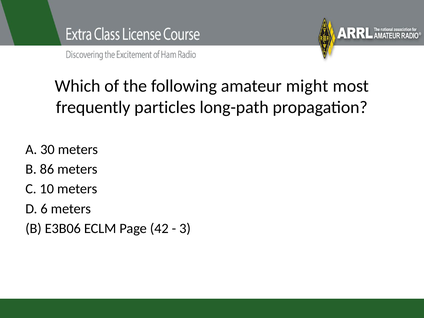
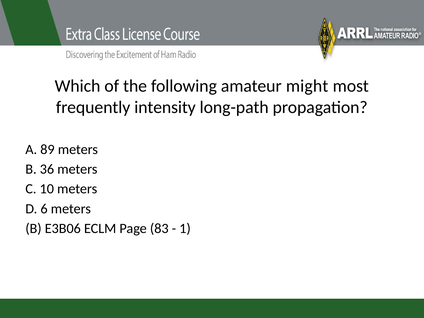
particles: particles -> intensity (165, 107)
30: 30 -> 89 (47, 149)
86: 86 -> 36 (47, 169)
42: 42 -> 83 (159, 228)
3: 3 -> 1 (185, 228)
